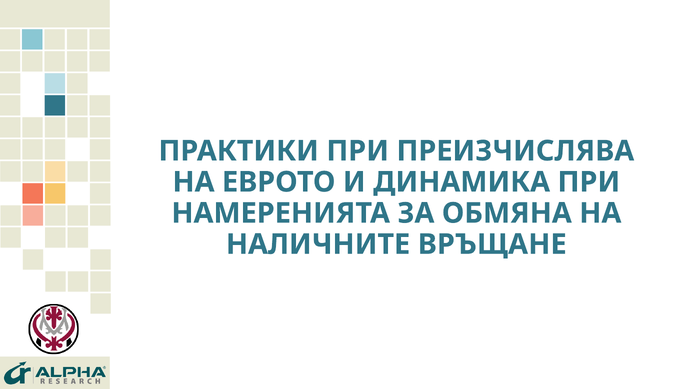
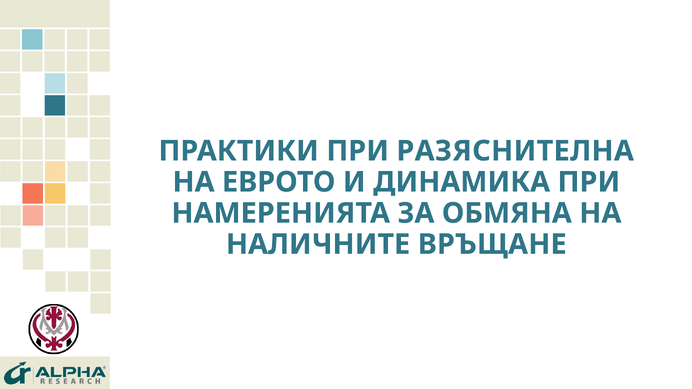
ПРЕИЗЧИСЛЯВА: ПРЕИЗЧИСЛЯВА -> РАЗЯСНИТЕЛНА (515, 151)
